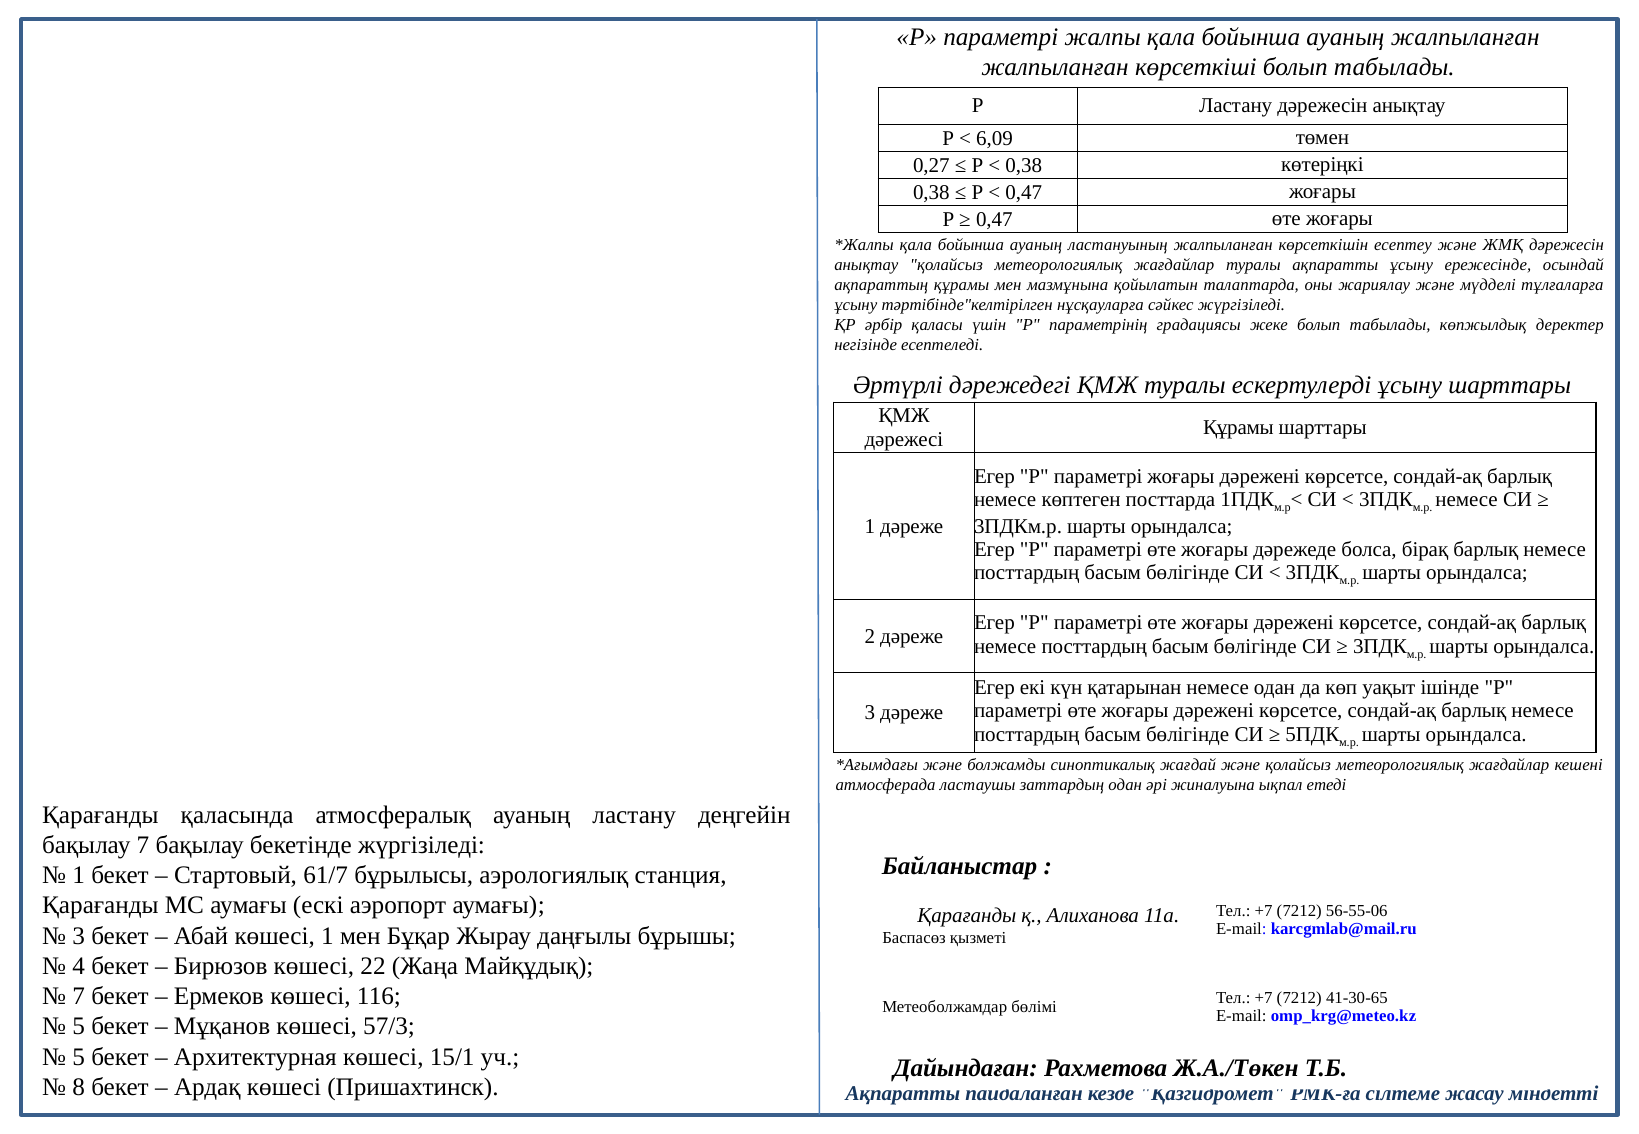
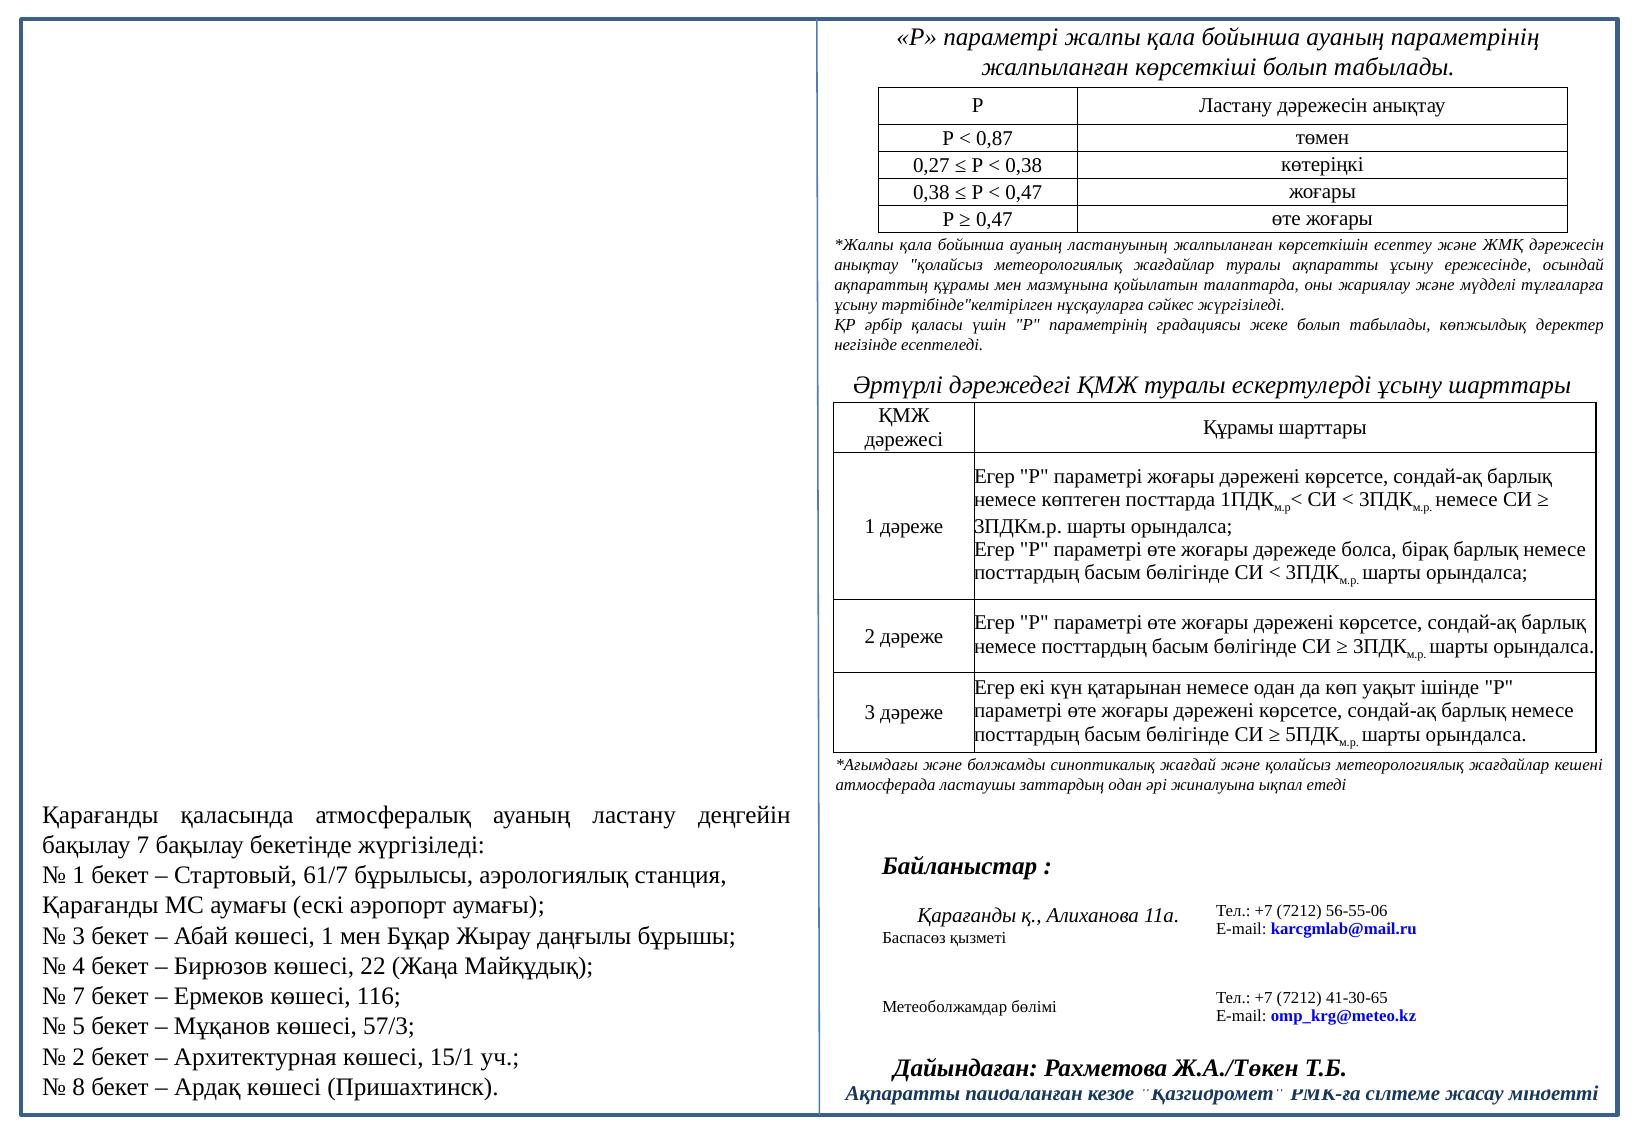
ауаның жалпыланған: жалпыланған -> параметрінің (1465, 37)
6,09: 6,09 -> 0,87 (995, 139)
5: 5 -> 2 (79, 1057)
